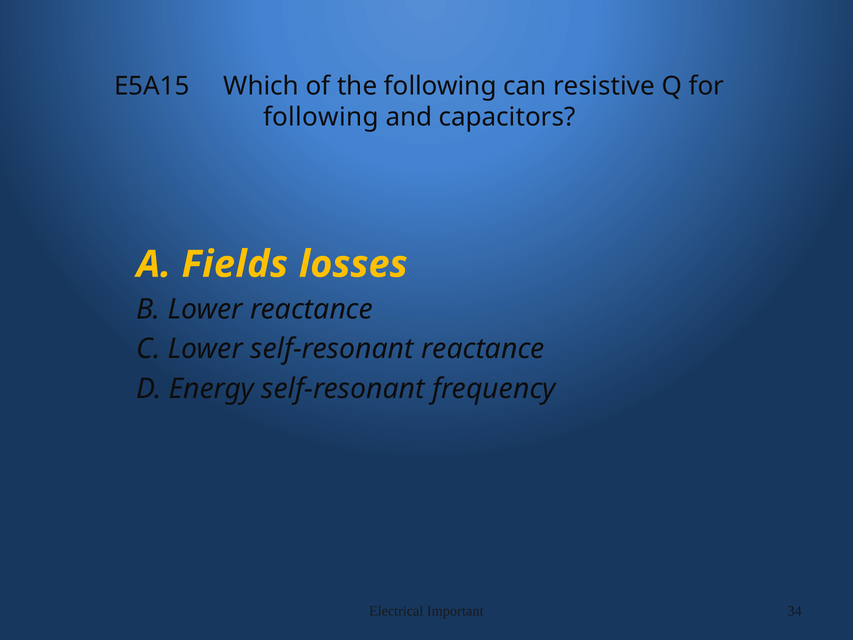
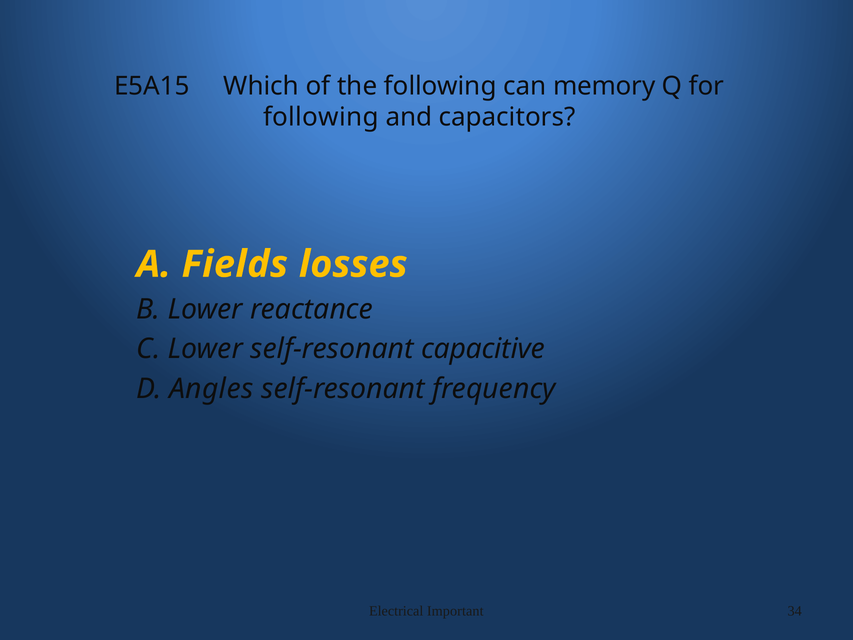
resistive: resistive -> memory (604, 86)
self-resonant reactance: reactance -> capacitive (483, 349)
Energy: Energy -> Angles (211, 389)
